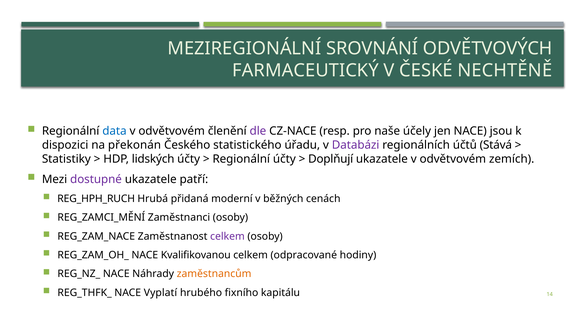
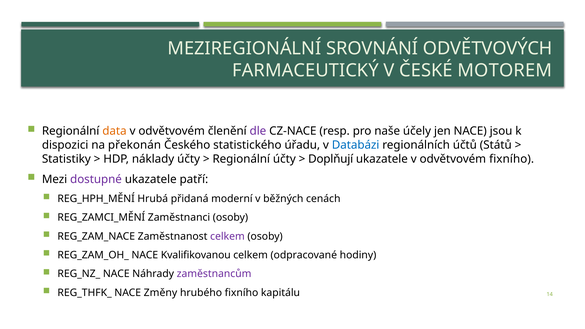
NECHTĚNĚ: NECHTĚNĚ -> MOTOREM (505, 70)
data colour: blue -> orange (114, 131)
Databázi colour: purple -> blue (356, 145)
Stává: Stává -> Států (496, 145)
lidských: lidských -> náklady (153, 159)
odvětvovém zemích: zemích -> fixního (512, 159)
REG_HPH_RUCH: REG_HPH_RUCH -> REG_HPH_MĚNÍ (96, 199)
zaměstnancům colour: orange -> purple (214, 274)
Vyplatí: Vyplatí -> Změny (160, 293)
